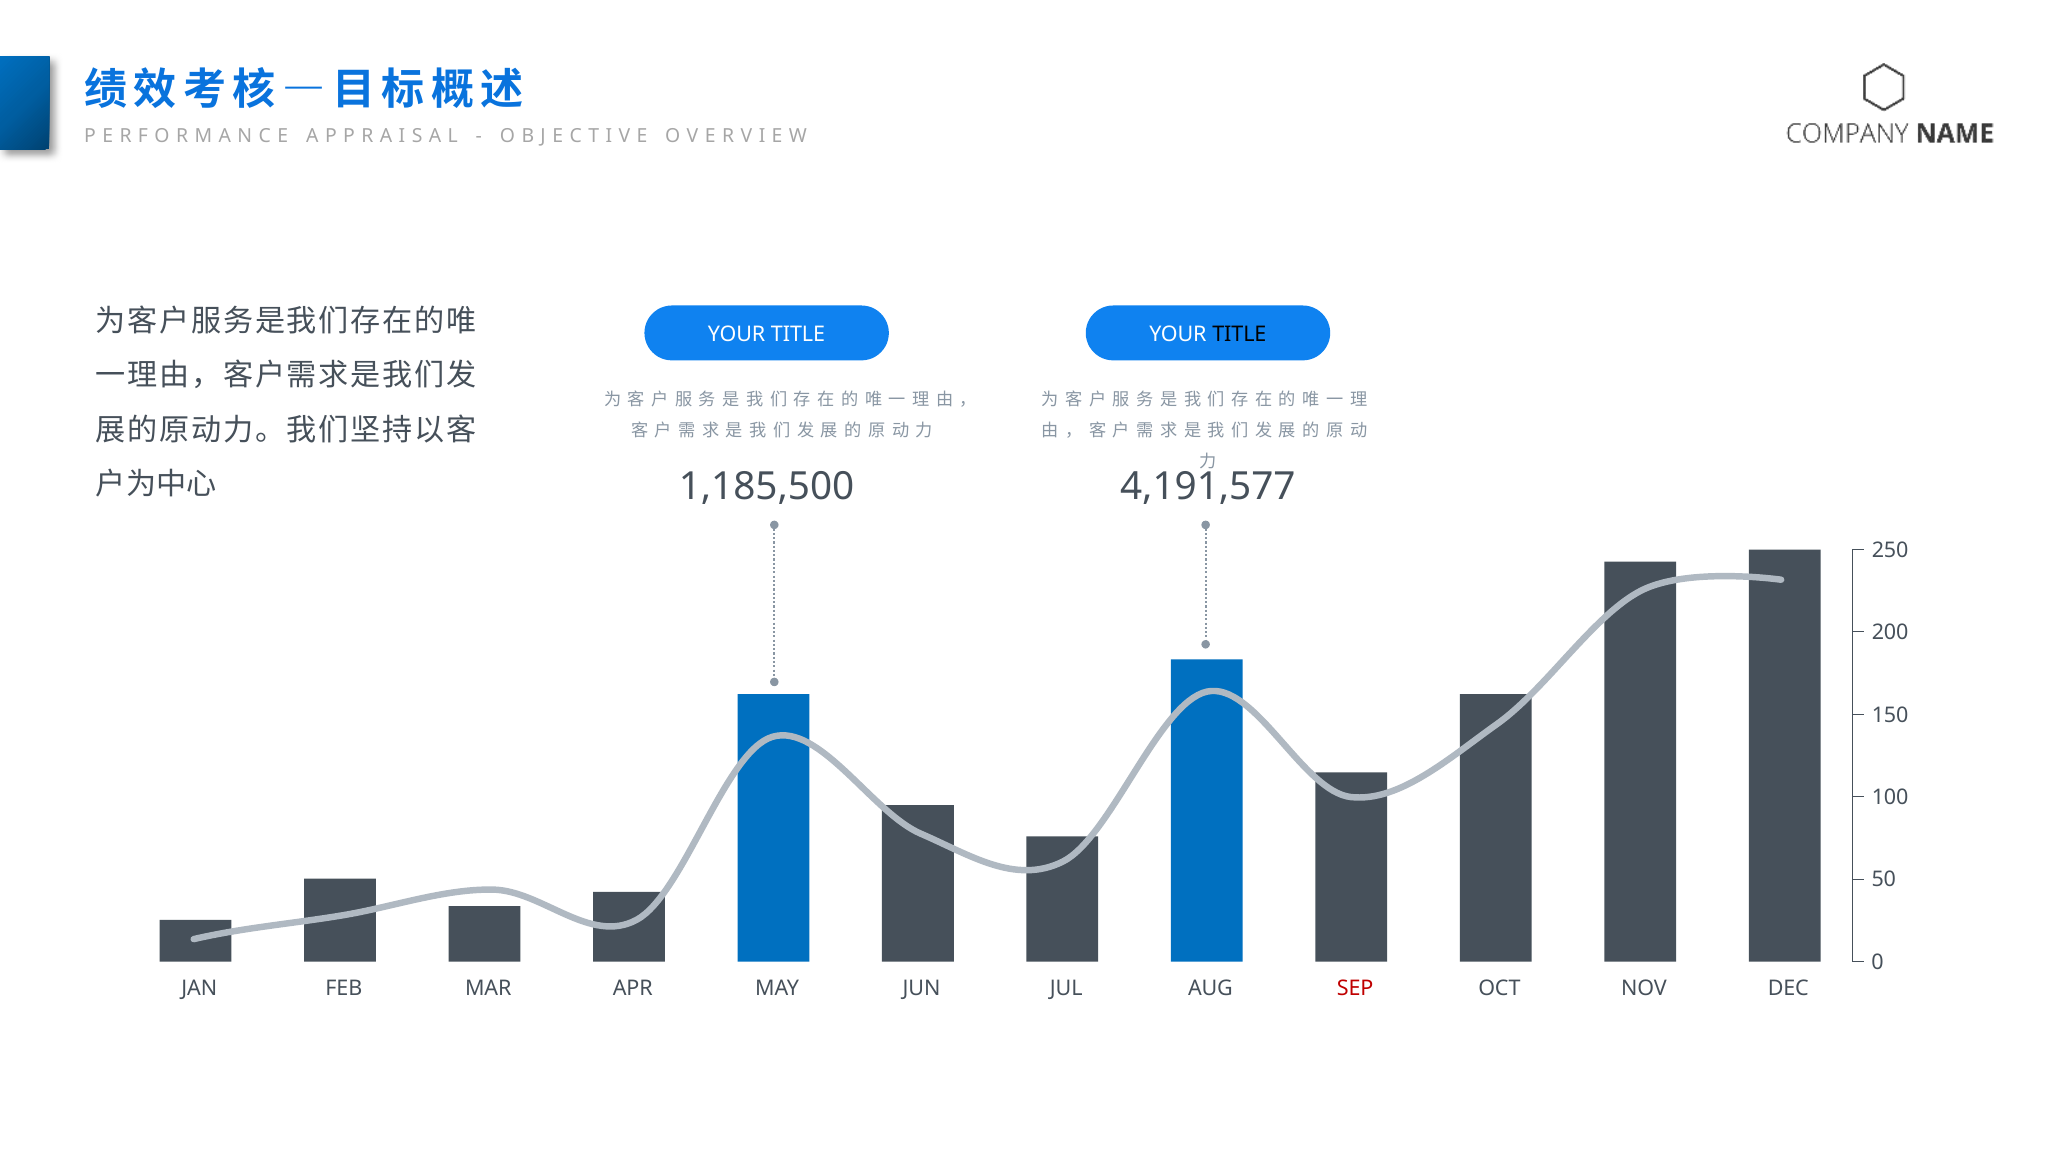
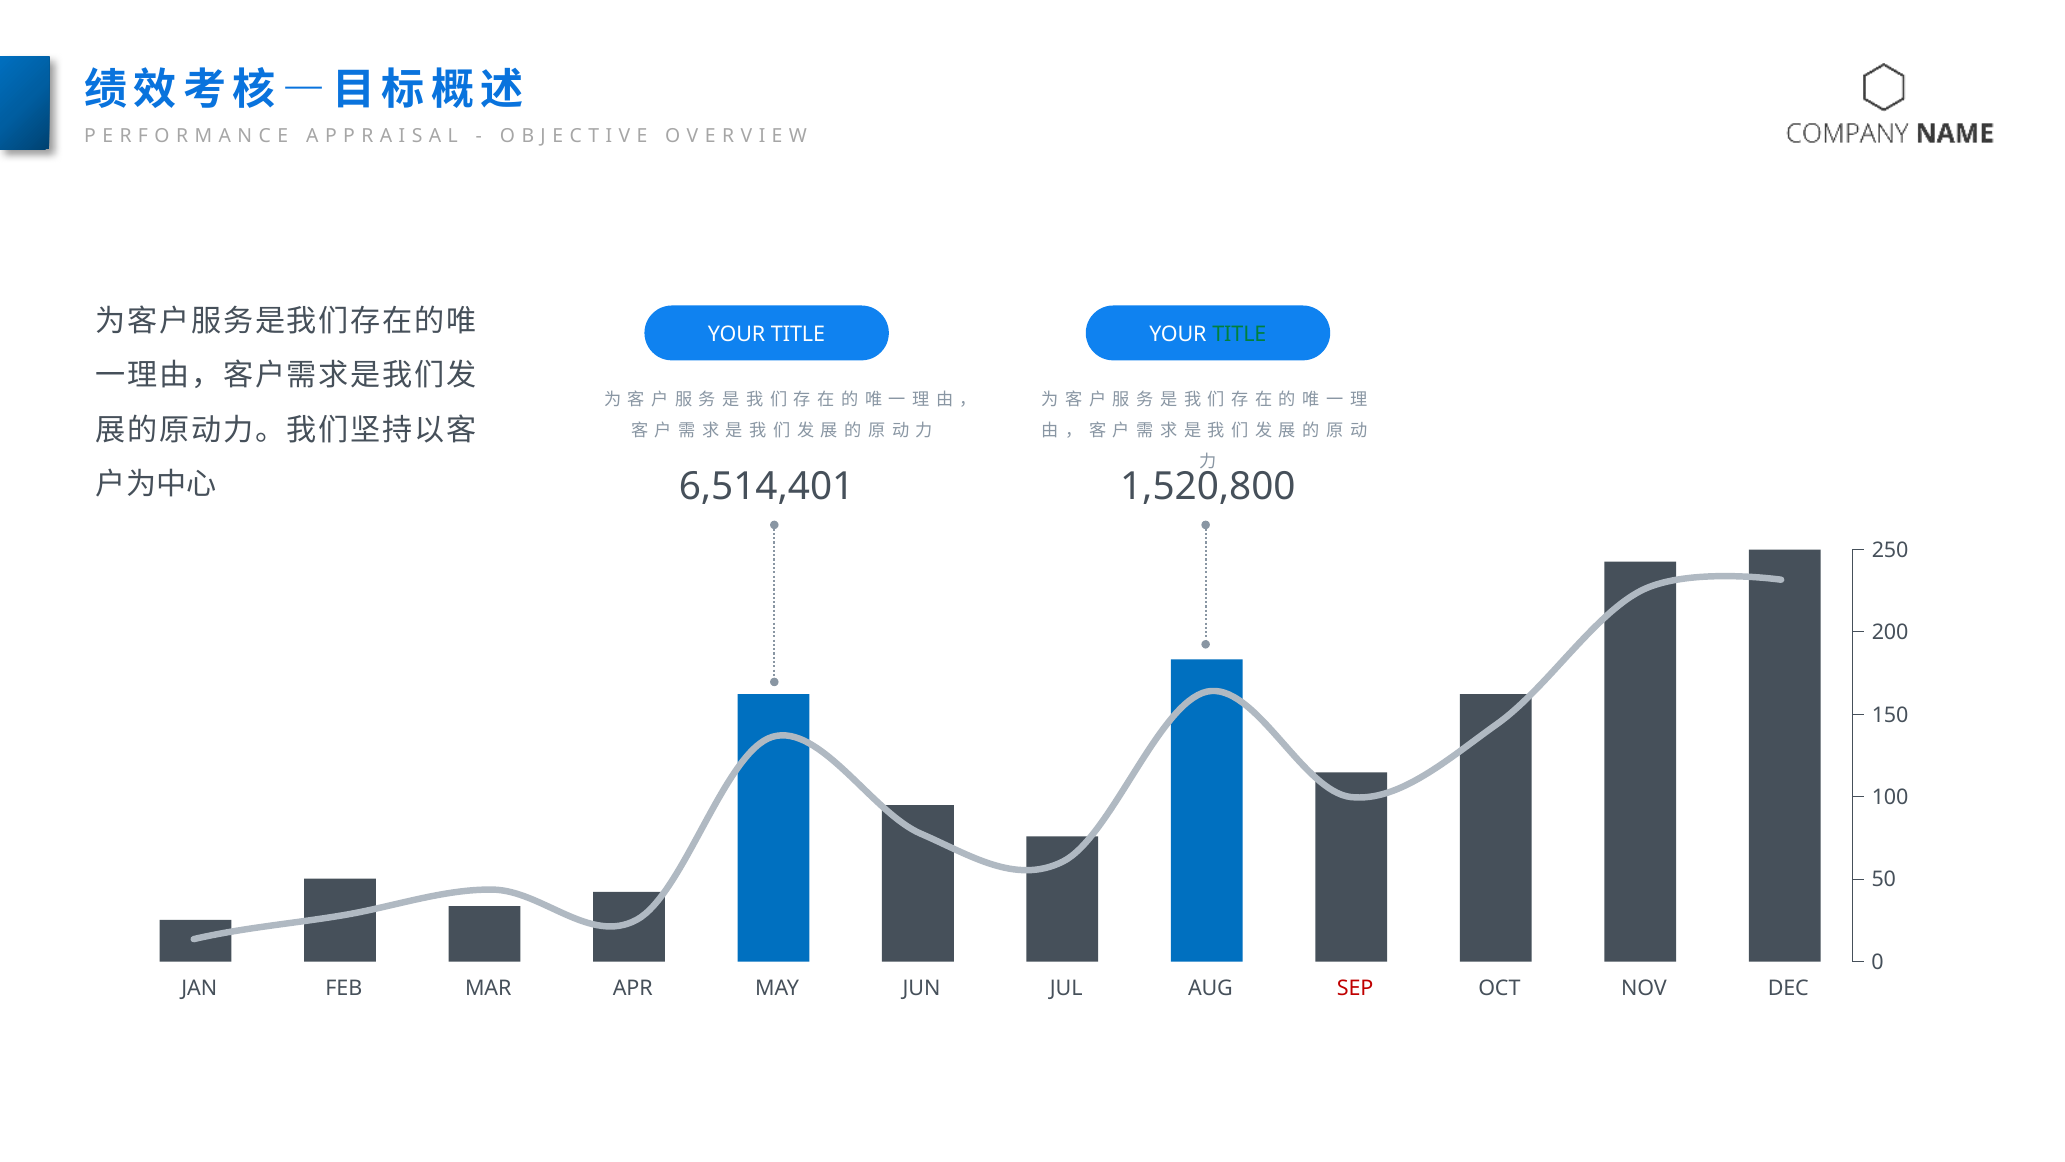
TITLE colour: black -> green (1239, 334)
1,185,500: 1,185,500 -> 6,514,401 (767, 487)
4,191,577: 4,191,577 -> 1,520,800 (1208, 487)
